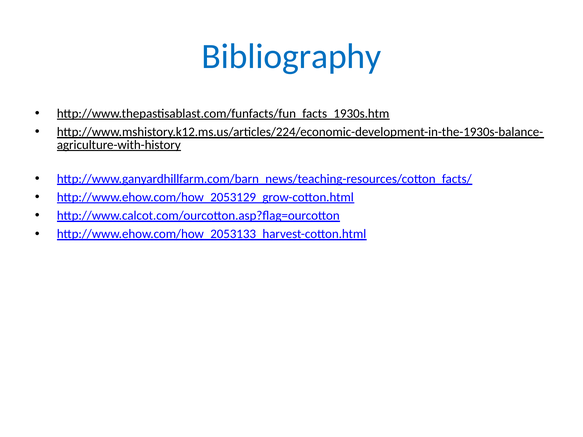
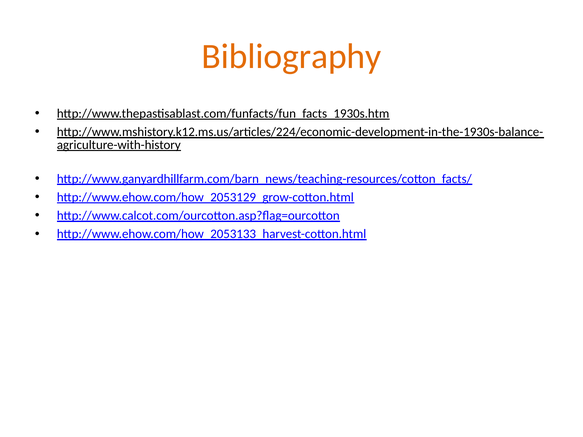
Bibliography colour: blue -> orange (291, 56)
